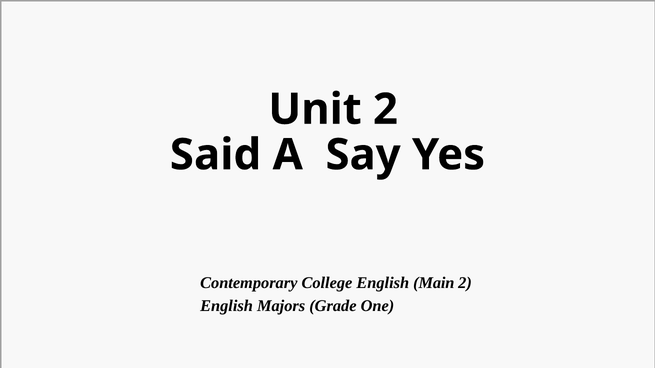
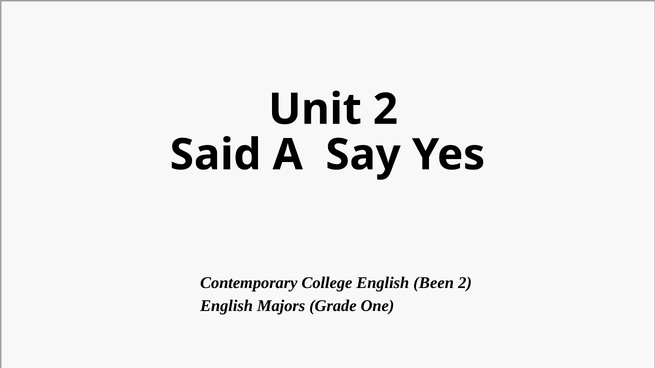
Main: Main -> Been (434, 283)
